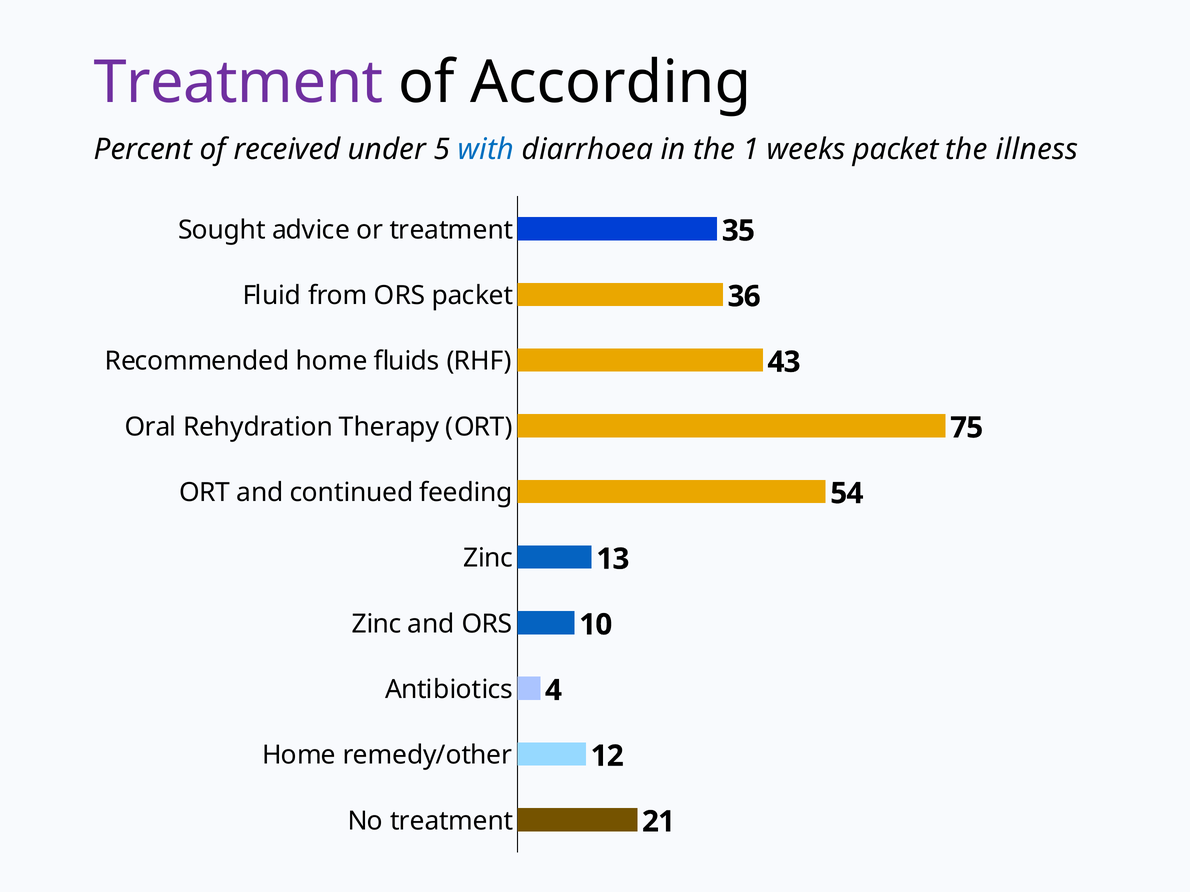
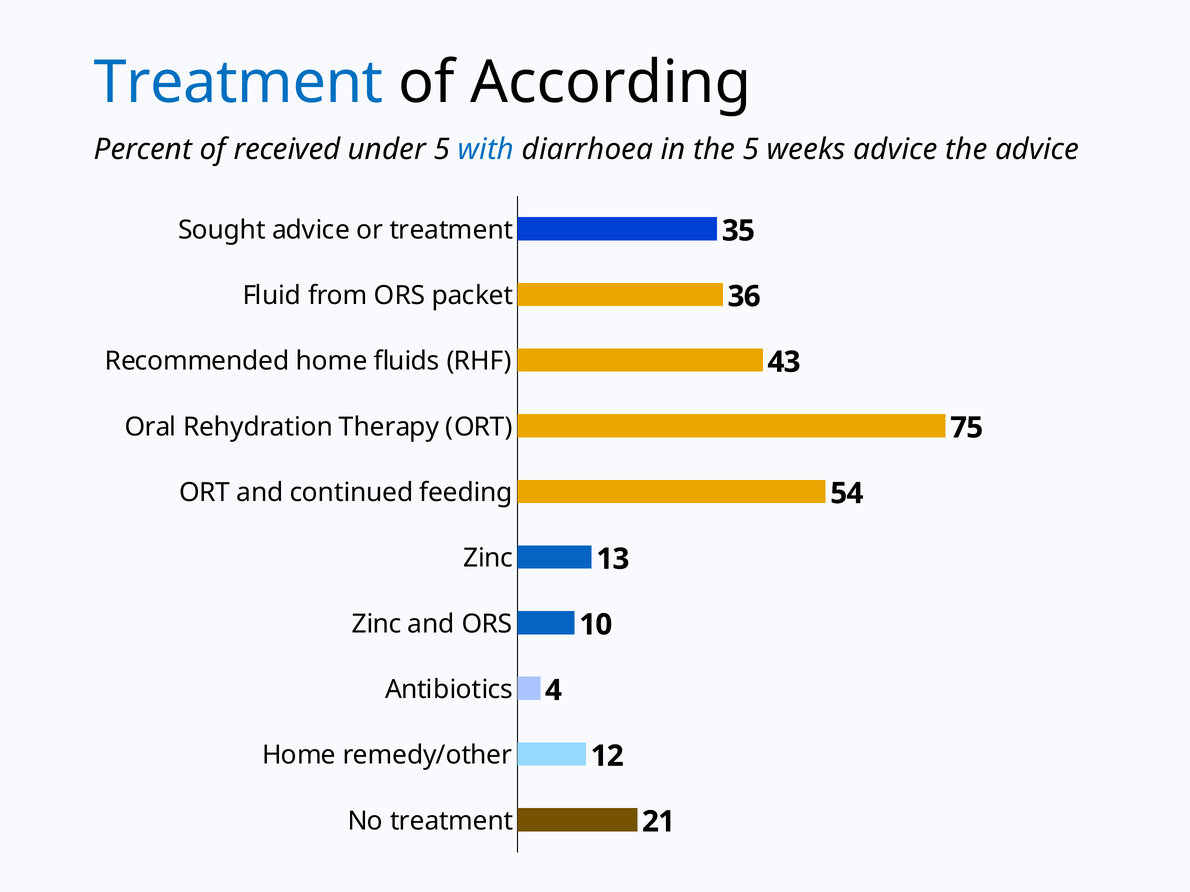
Treatment colour: purple -> blue (239, 82)
the 1: 1 -> 5 (751, 150)
weeks packet: packet -> advice (896, 150)
the illness: illness -> advice (1037, 150)
